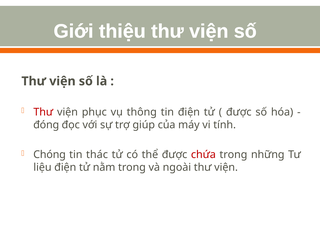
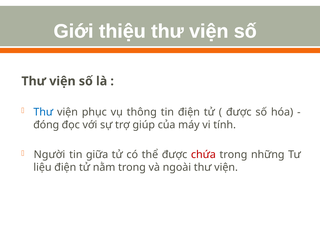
Thư colour: red -> blue (43, 112)
Chóng: Chóng -> Người (49, 155)
thác: thác -> giữa (97, 155)
